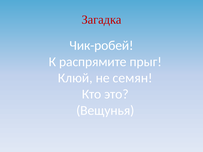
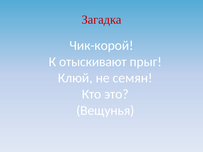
Чик-робей: Чик-робей -> Чик-корой (102, 46)
распрямите: распрямите -> отыскивают (93, 62)
